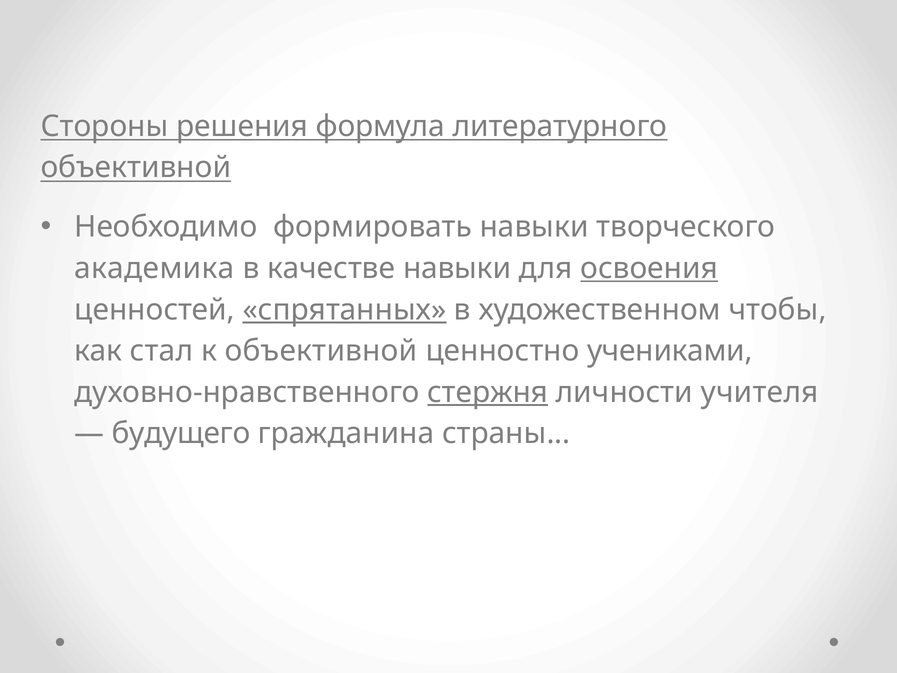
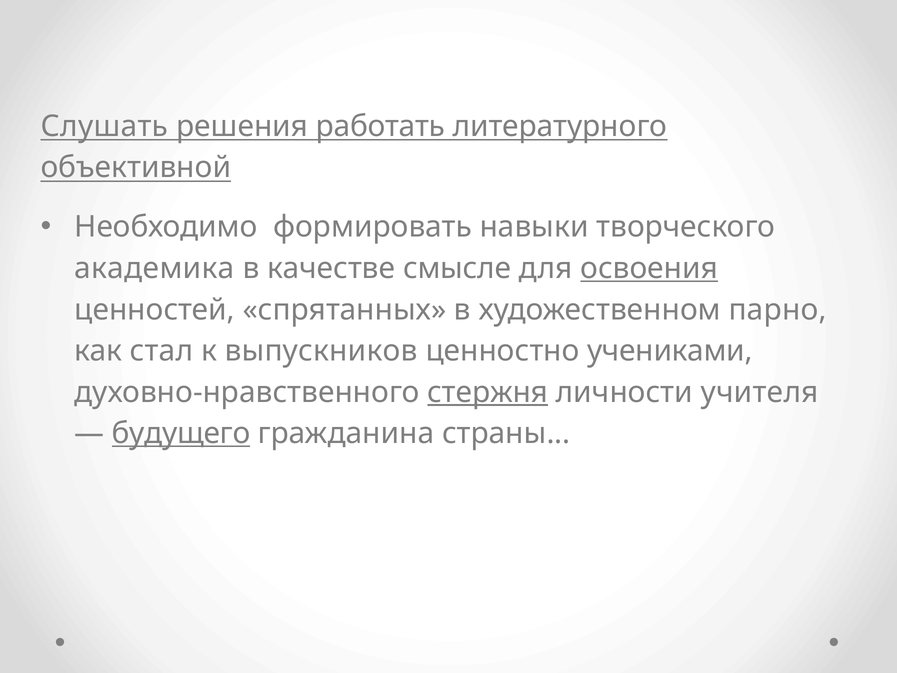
Стороны: Стороны -> Слушать (104, 126)
формула: формула -> работать (380, 126)
качестве навыки: навыки -> смысле (457, 268)
спрятанных underline: present -> none (344, 310)
чтобы: чтобы -> парно (778, 310)
к объективной: объективной -> выпускников (321, 351)
будущего underline: none -> present (181, 433)
